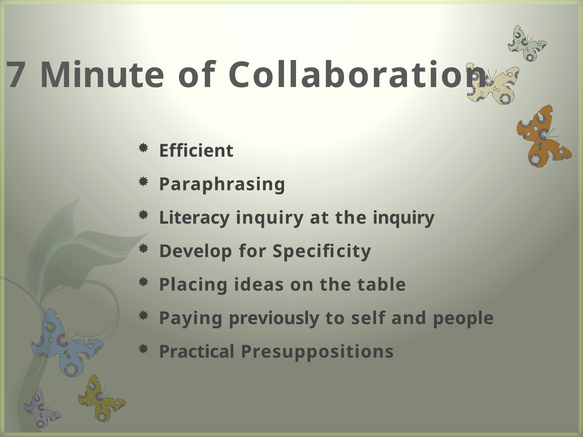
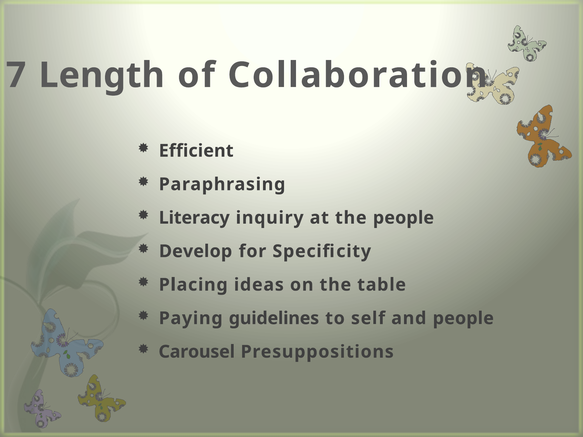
Minute: Minute -> Length (102, 75)
the inquiry: inquiry -> people (403, 218)
previously: previously -> guidelines (274, 318)
Practical: Practical -> Carousel (197, 352)
